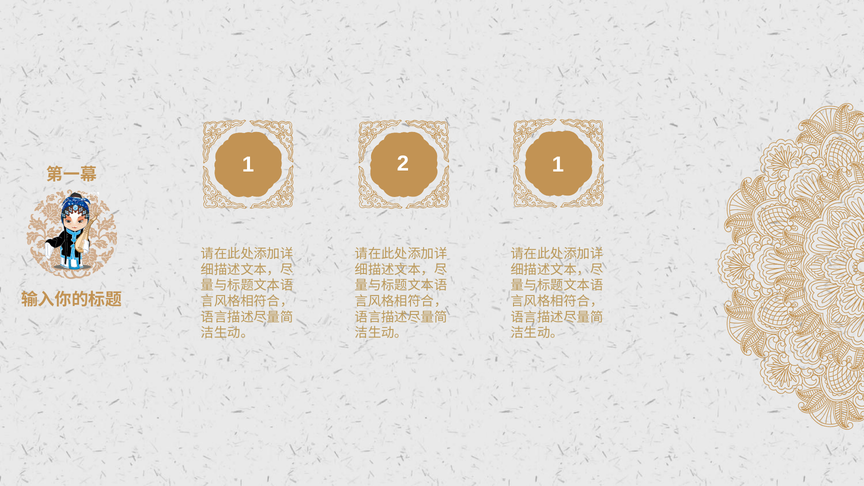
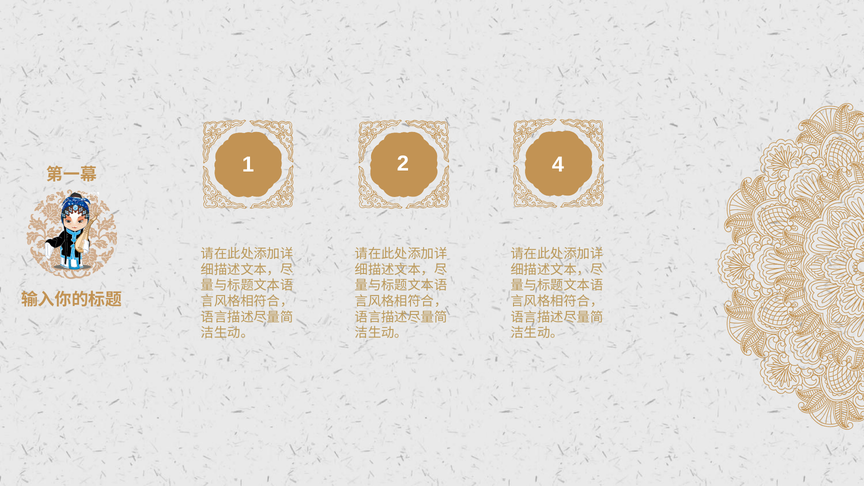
2 1: 1 -> 4 (558, 164)
